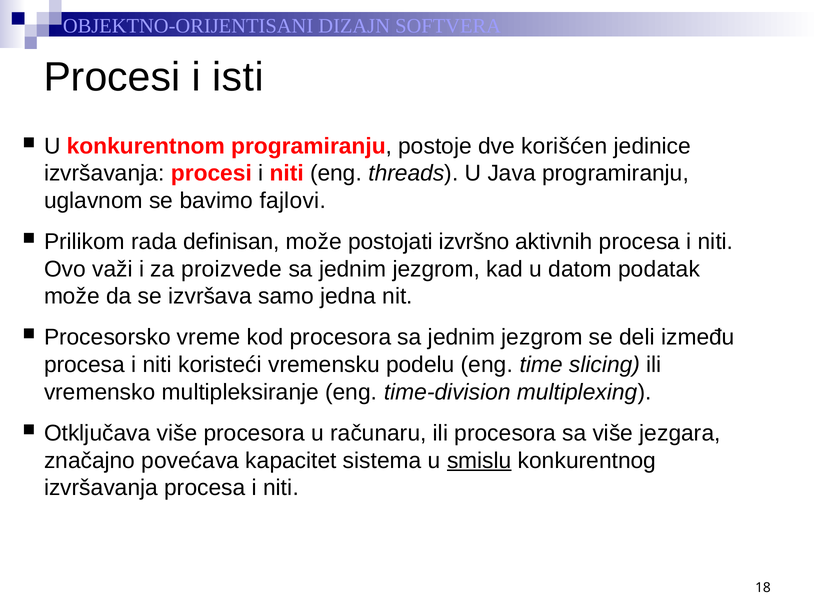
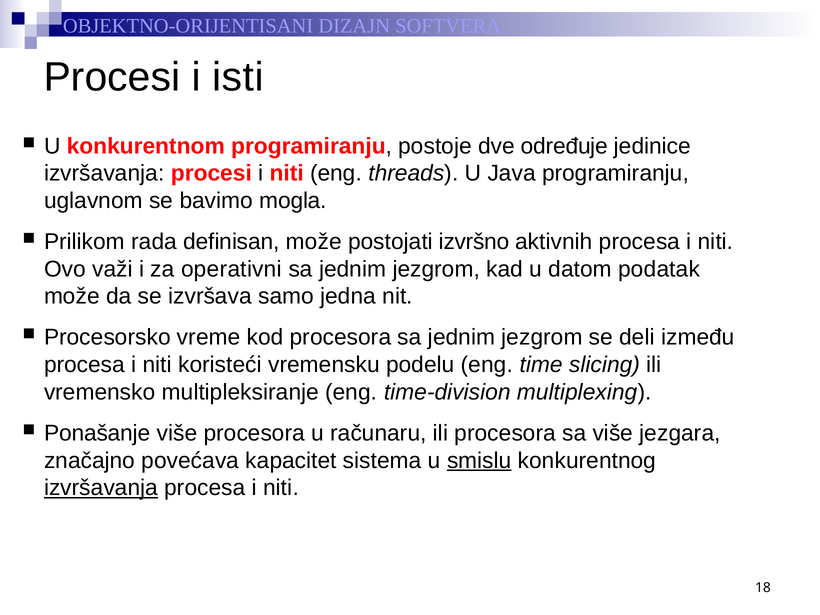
korišćen: korišćen -> određuje (564, 146)
fajlovi: fajlovi -> mogla (293, 201)
proizvede: proizvede -> operativni (231, 269)
Otključava: Otključava -> Ponašanje (97, 433)
izvršavanja underline: none -> present (101, 488)
